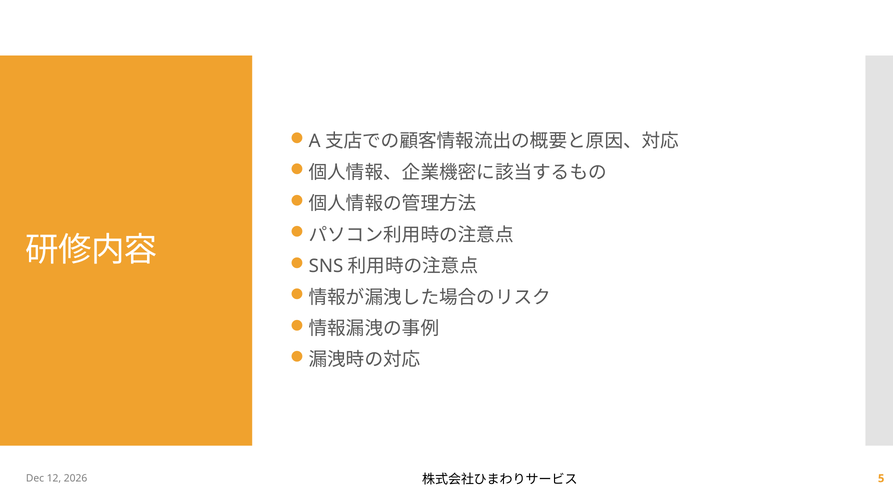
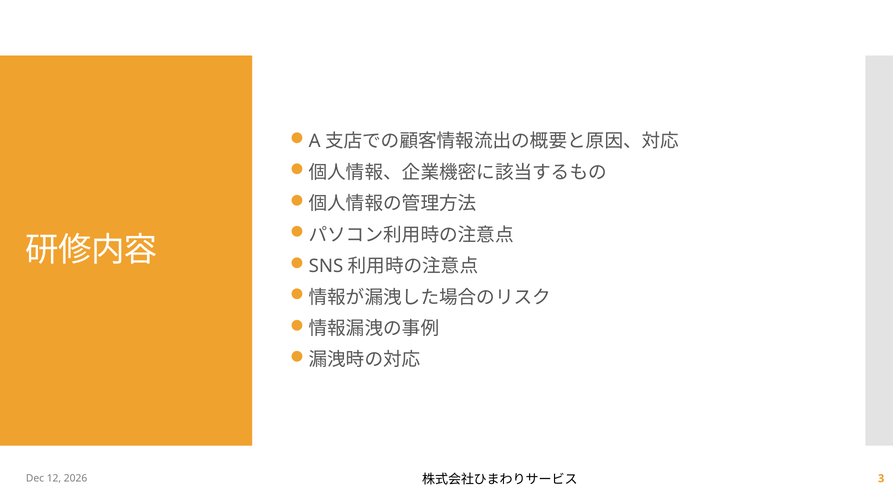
5: 5 -> 3 (881, 479)
